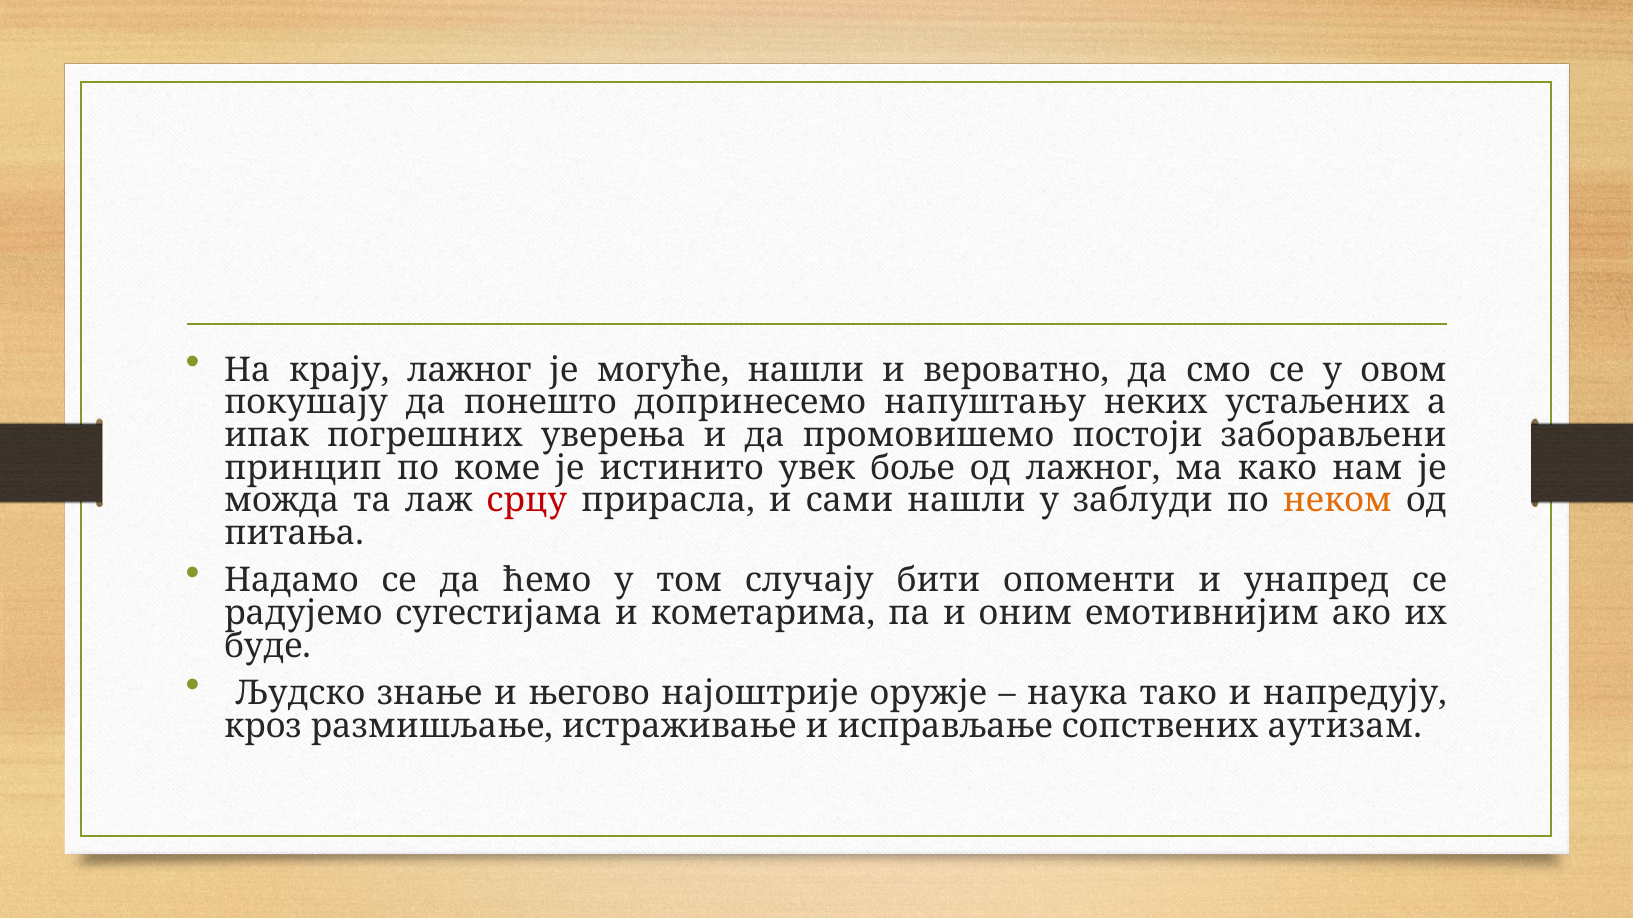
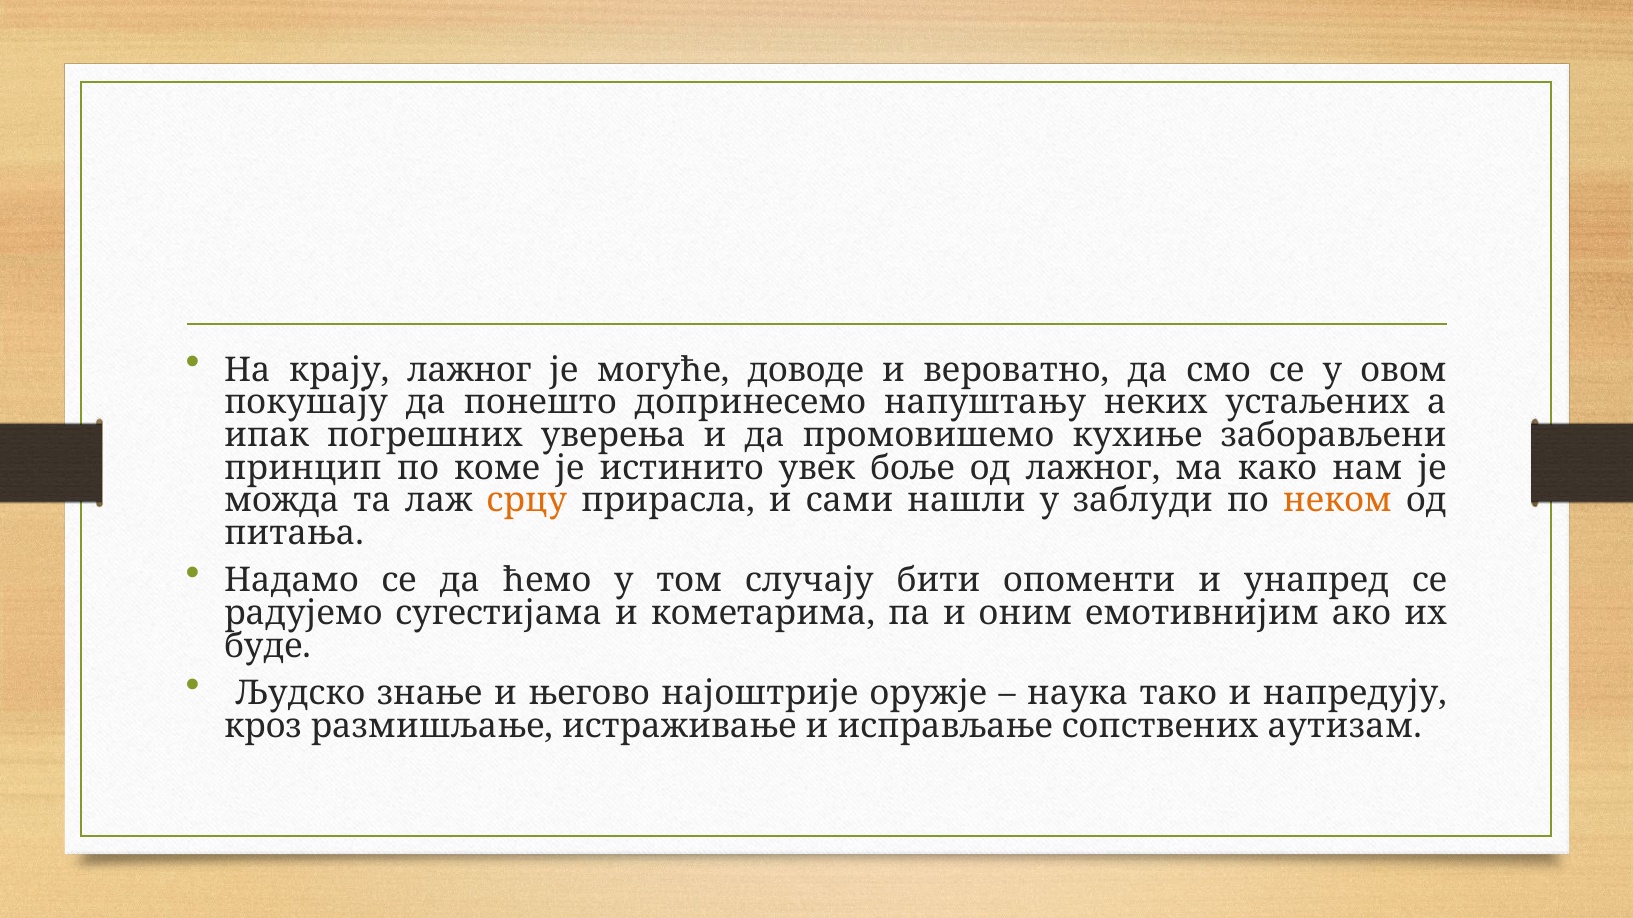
могуће нашли: нашли -> доводе (806, 370)
постоји: постоји -> кухиње (1137, 435)
срцу colour: red -> orange (527, 501)
